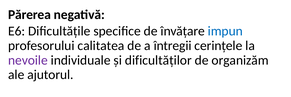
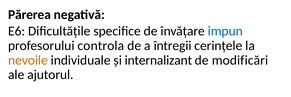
calitatea: calitatea -> controla (101, 46)
nevoile colour: purple -> orange (28, 60)
dificultăților: dificultăților -> internalizant (158, 60)
organizăm: organizăm -> modificări (240, 60)
